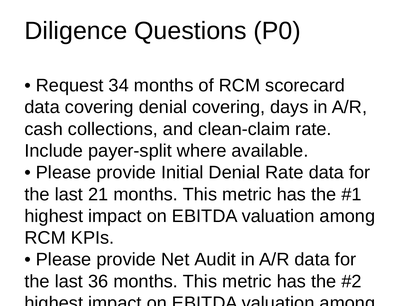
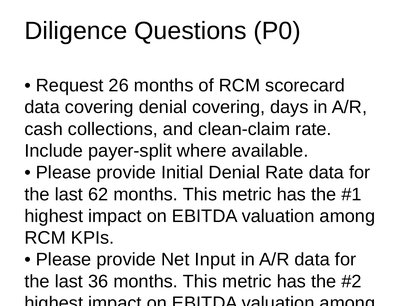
34: 34 -> 26 (119, 86)
21: 21 -> 62 (98, 195)
Audit: Audit -> Input (215, 260)
